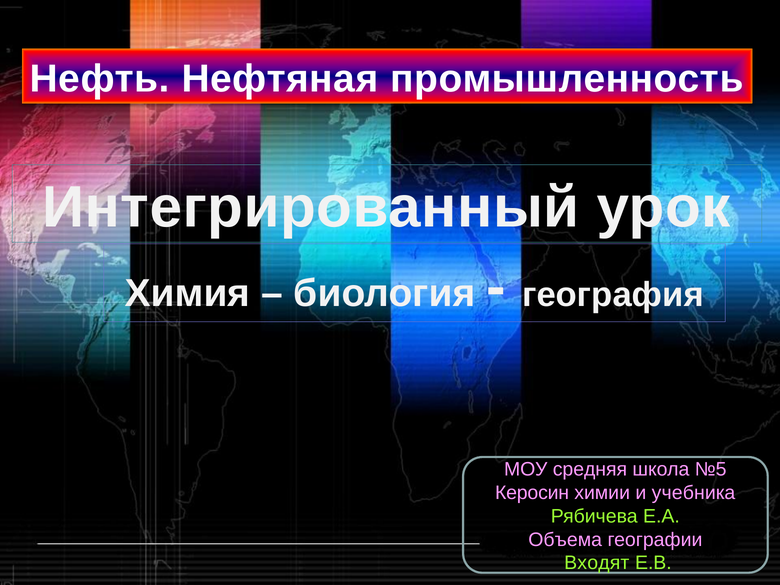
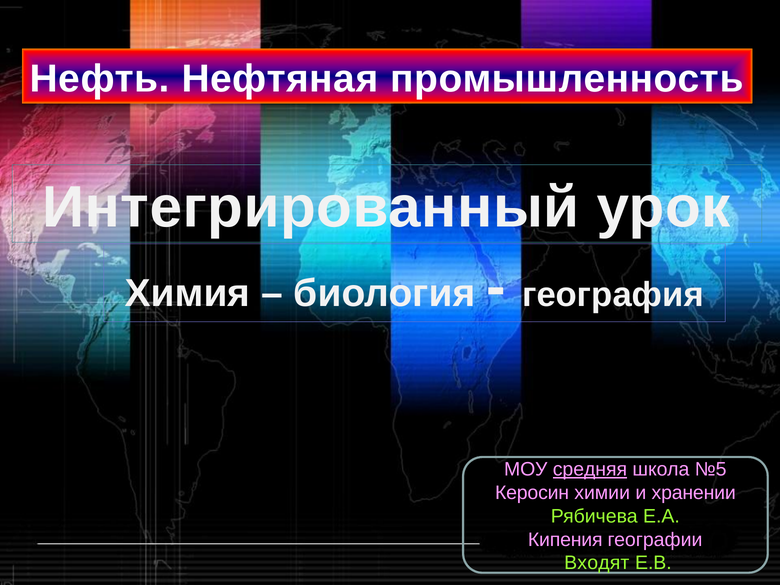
средняя underline: none -> present (590, 469)
учебника: учебника -> хранении (694, 493)
Объема: Объема -> Кипения (565, 540)
